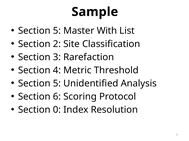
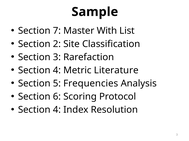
5: 5 -> 7 (57, 31)
Threshold: Threshold -> Literature (116, 71)
Unidentified: Unidentified -> Frequencies (91, 84)
0: 0 -> 4 (57, 110)
